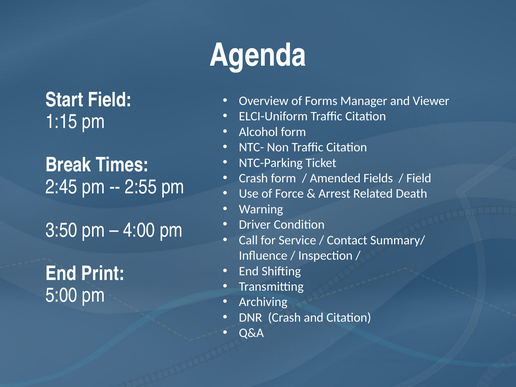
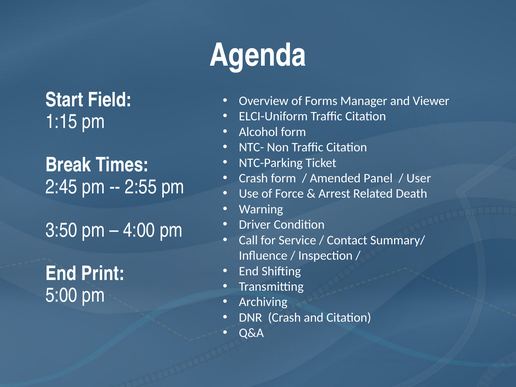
Fields: Fields -> Panel (378, 178)
Field: Field -> User (419, 178)
